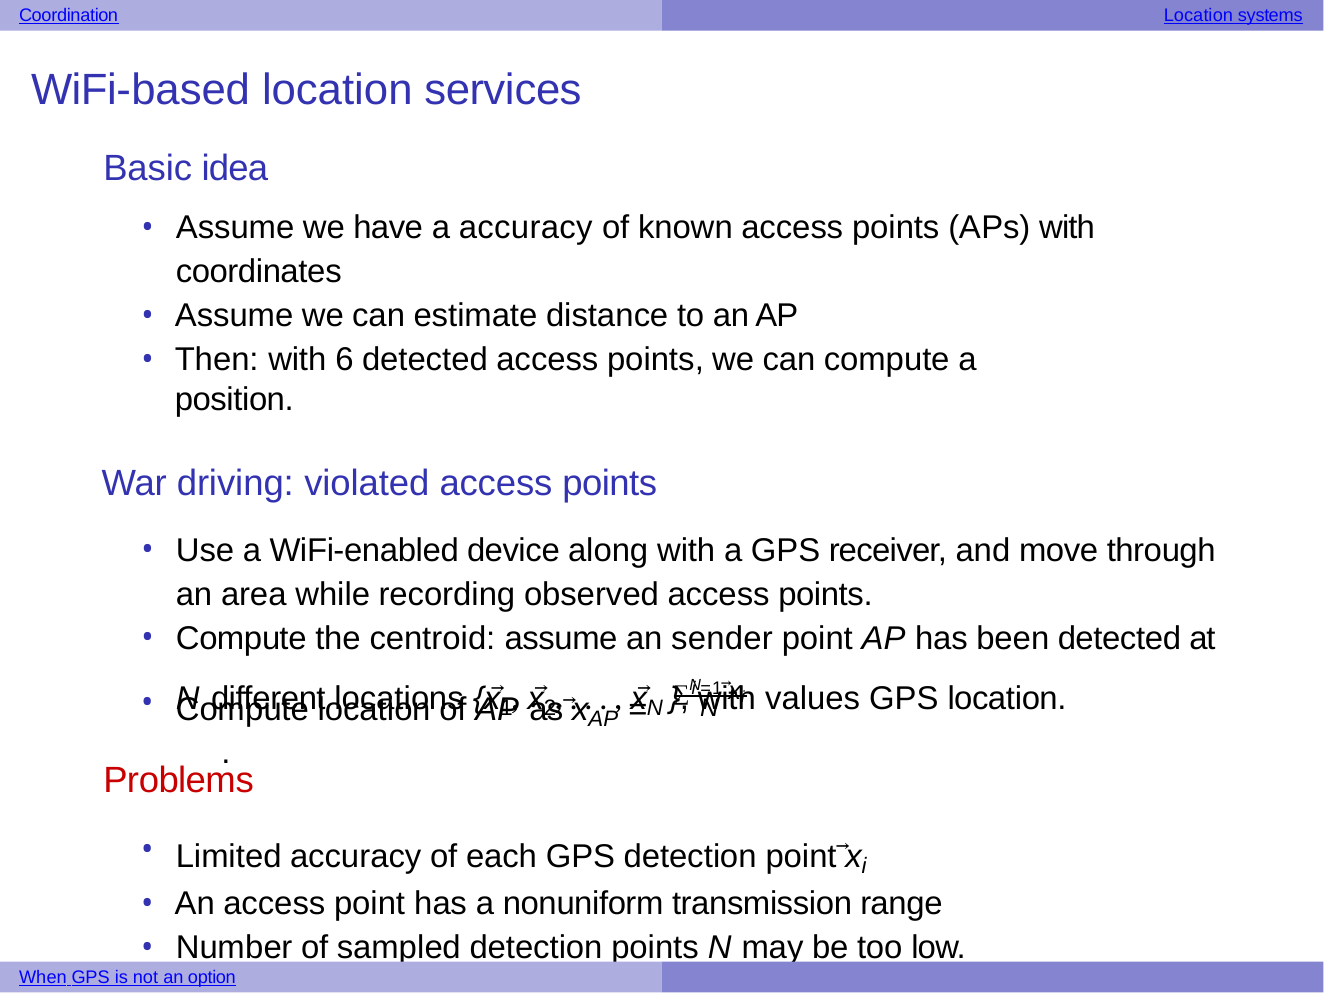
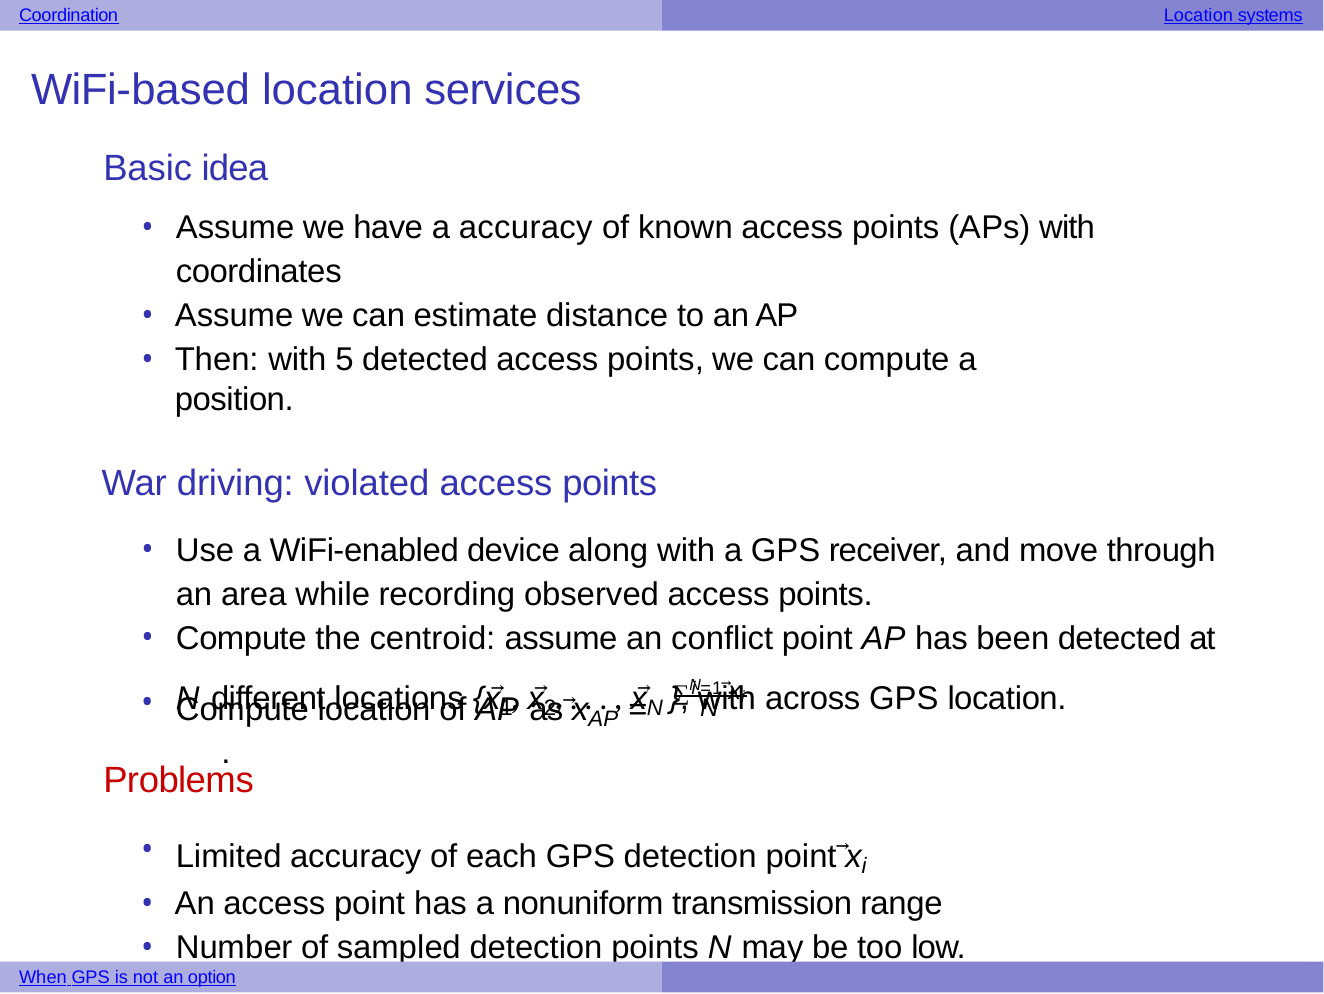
6: 6 -> 5 (344, 360)
sender: sender -> conflict (722, 638)
values: values -> across (813, 699)
